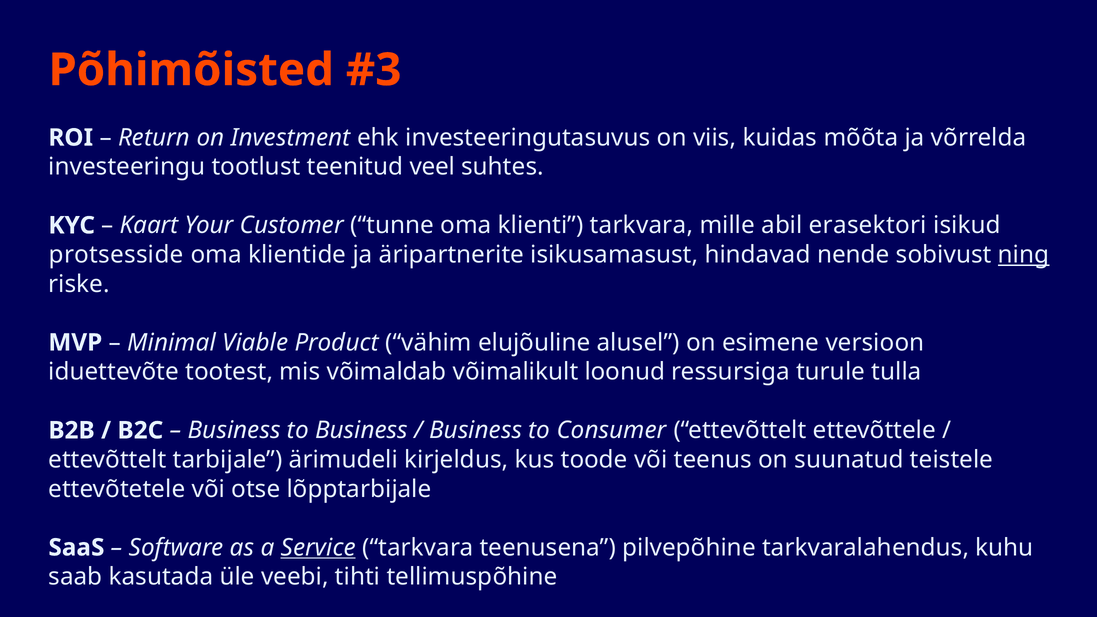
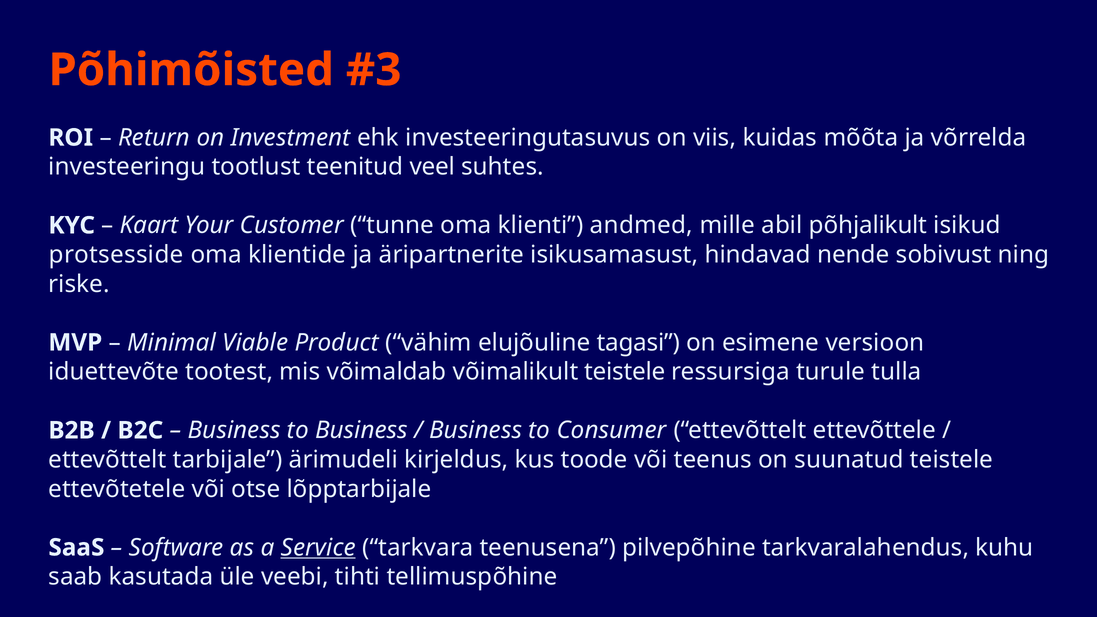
klienti tarkvara: tarkvara -> andmed (641, 225)
erasektori: erasektori -> põhjalikult (868, 225)
ning underline: present -> none (1024, 255)
alusel: alusel -> tagasi (638, 343)
võimalikult loonud: loonud -> teistele (625, 372)
